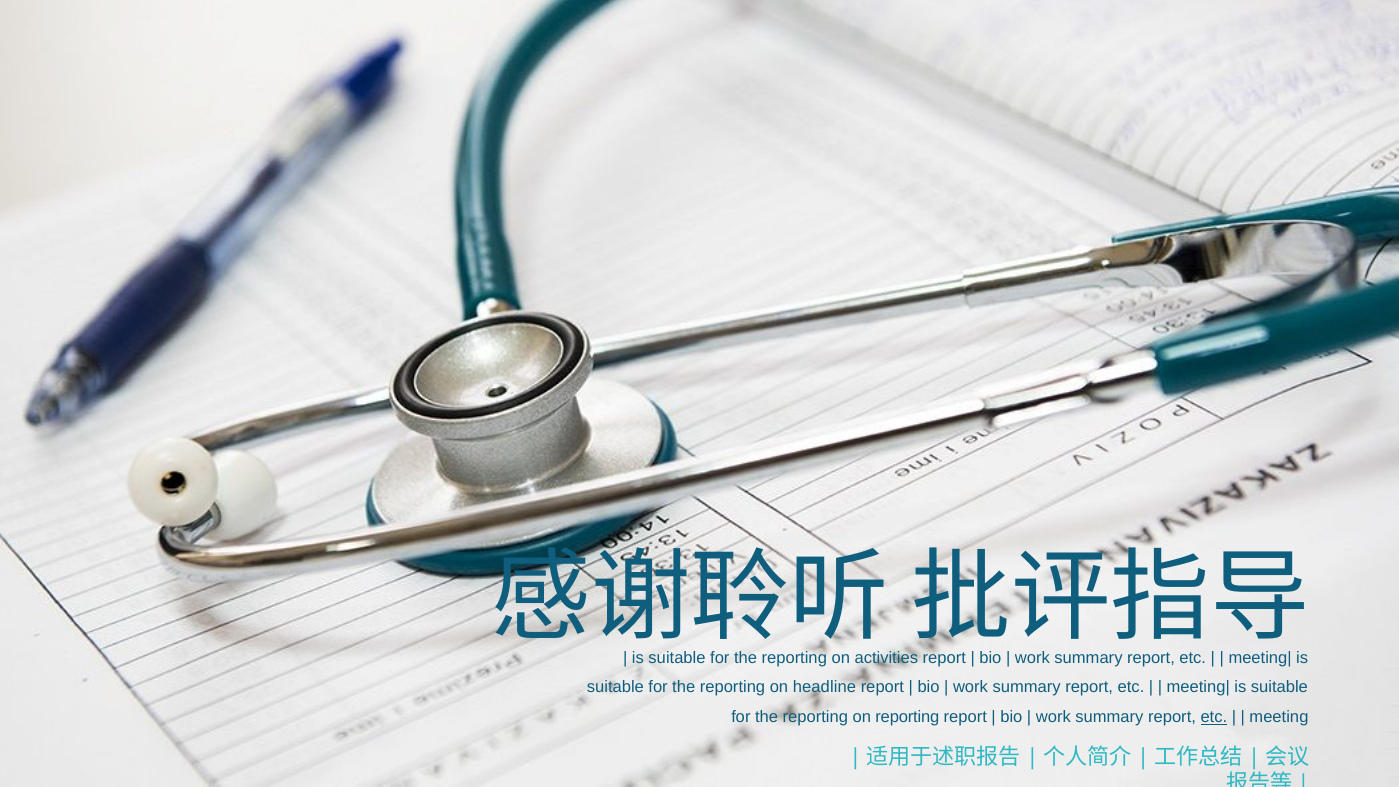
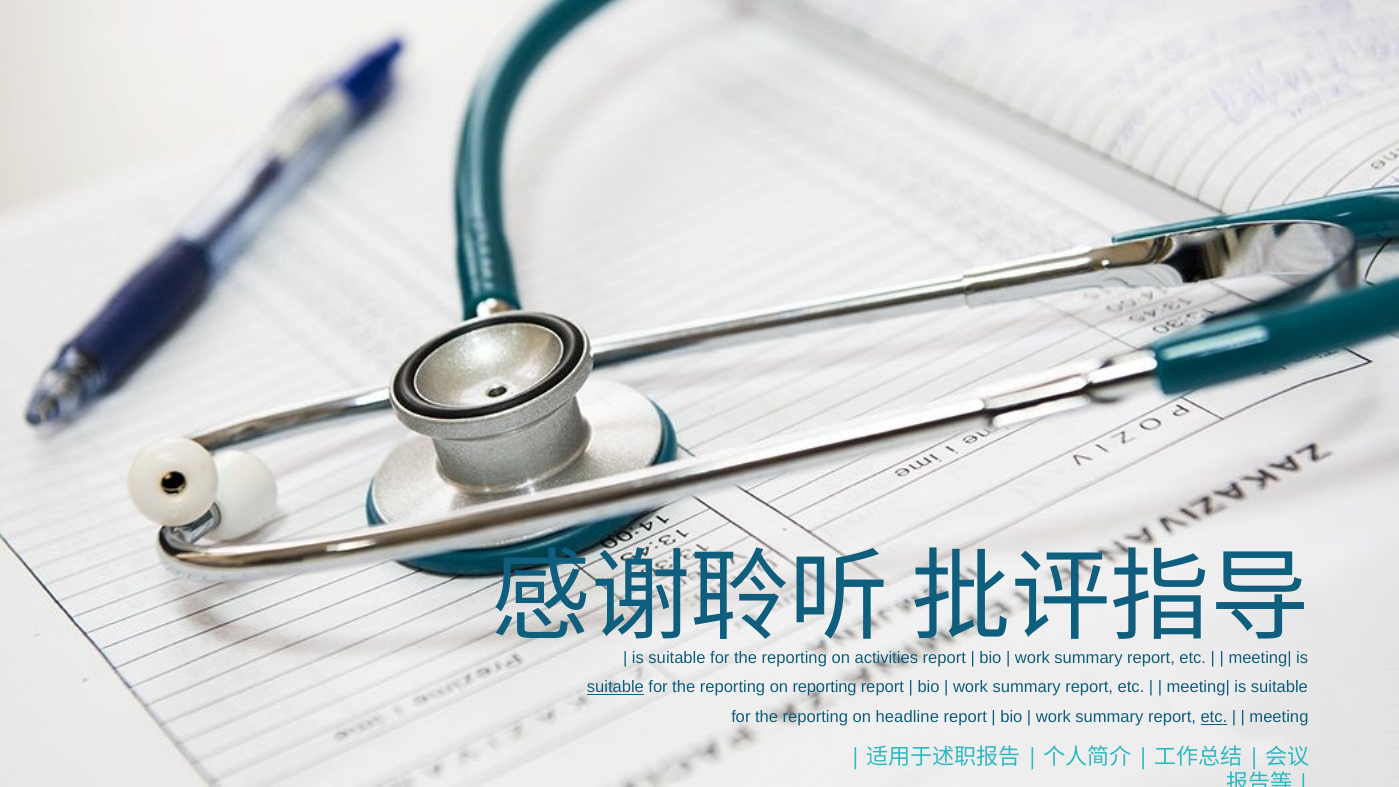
suitable underline: none -> present (615, 687)
on headline: headline -> reporting (825, 687)
on reporting: reporting -> headline (907, 717)
